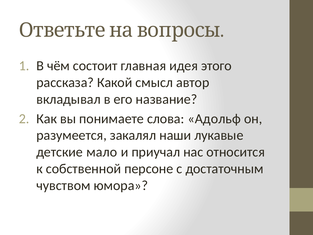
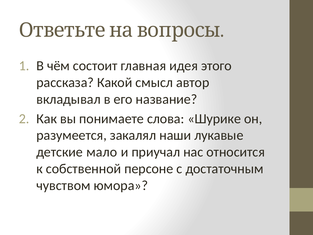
Адольф: Адольф -> Шурике (214, 119)
